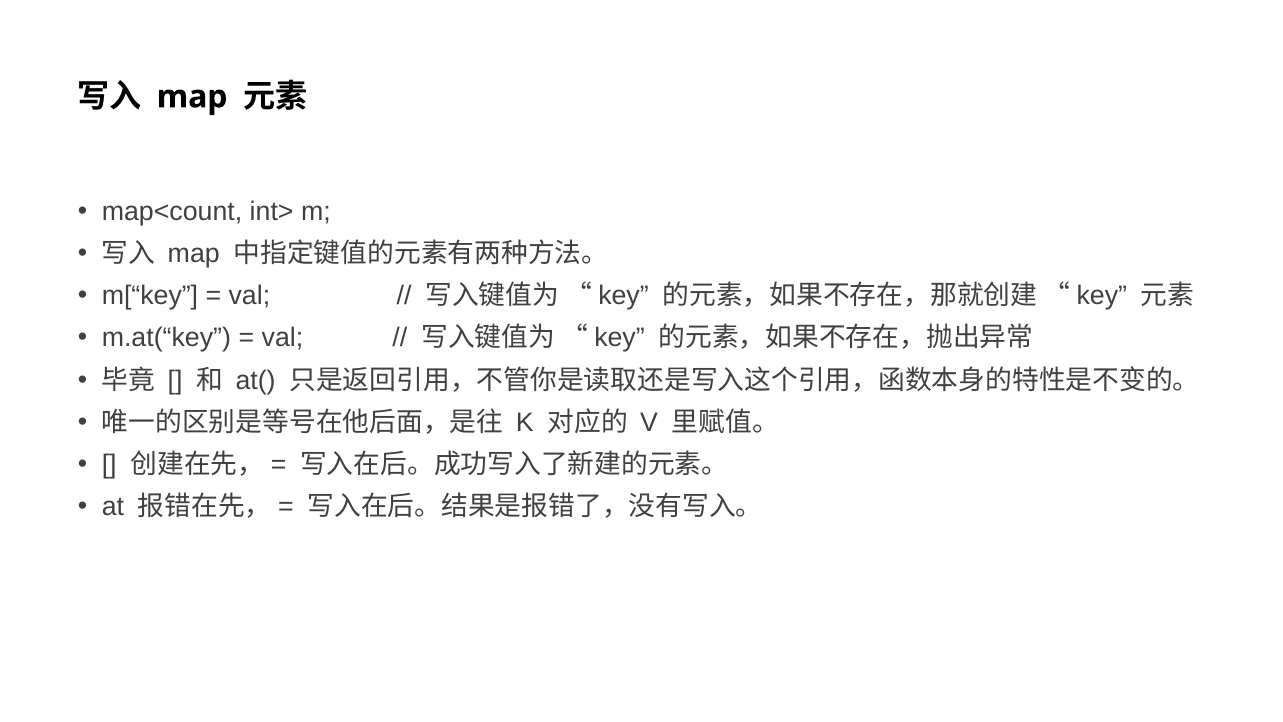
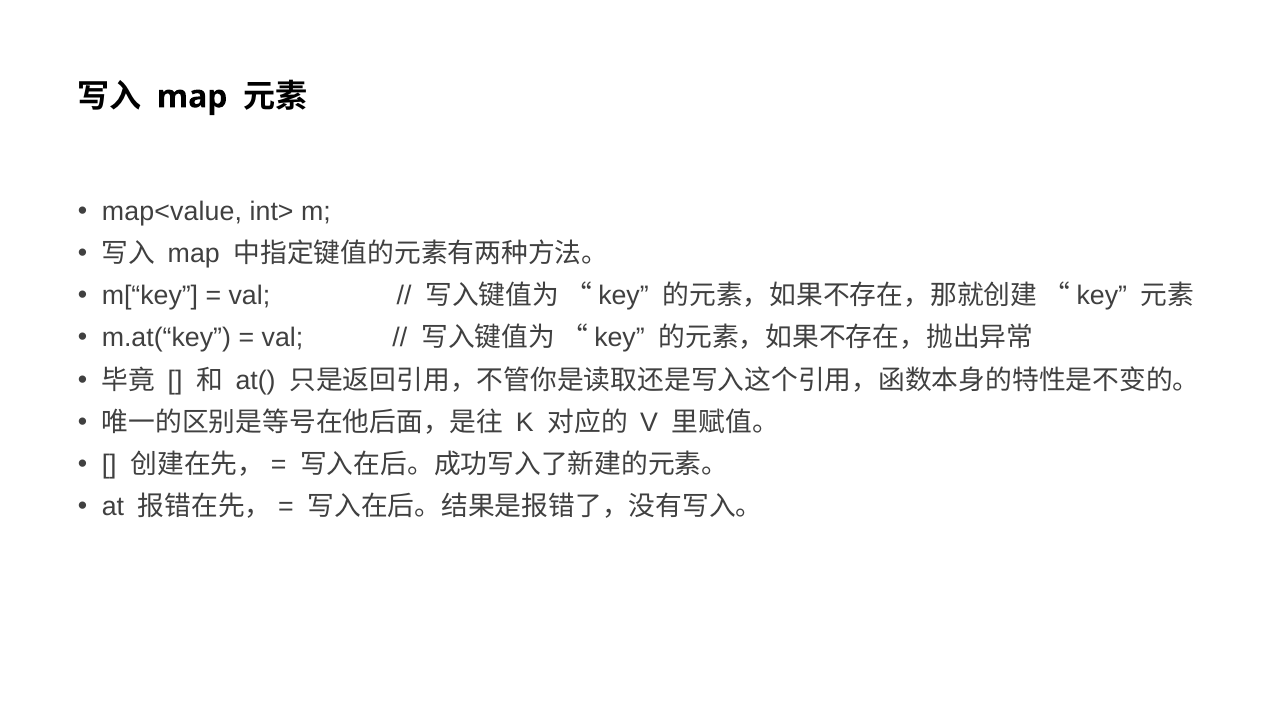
map<count: map<count -> map<value (172, 211)
